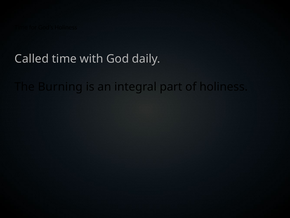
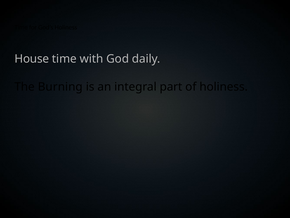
Called: Called -> House (32, 59)
